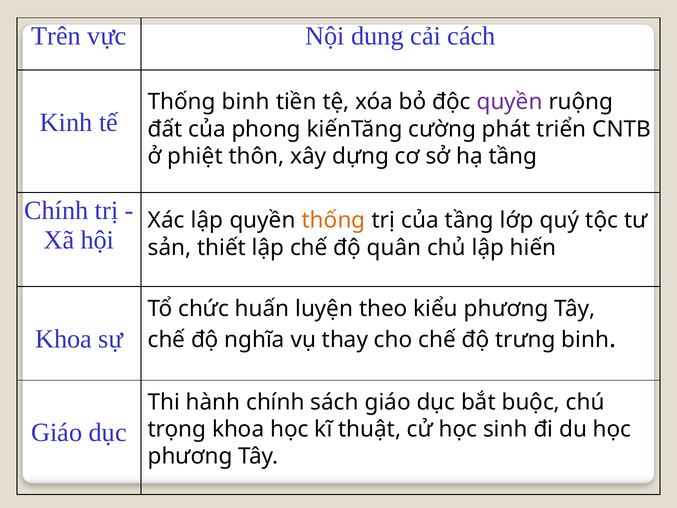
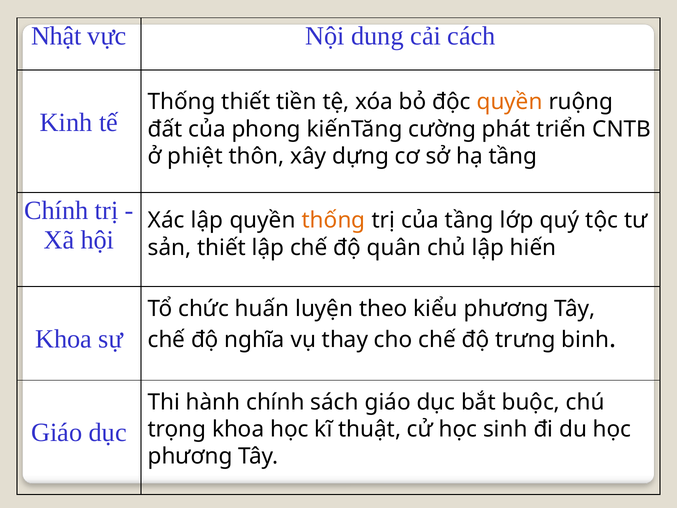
Trên: Trên -> Nhật (56, 36)
Thống binh: binh -> thiết (246, 102)
quyền colour: purple -> orange (510, 102)
